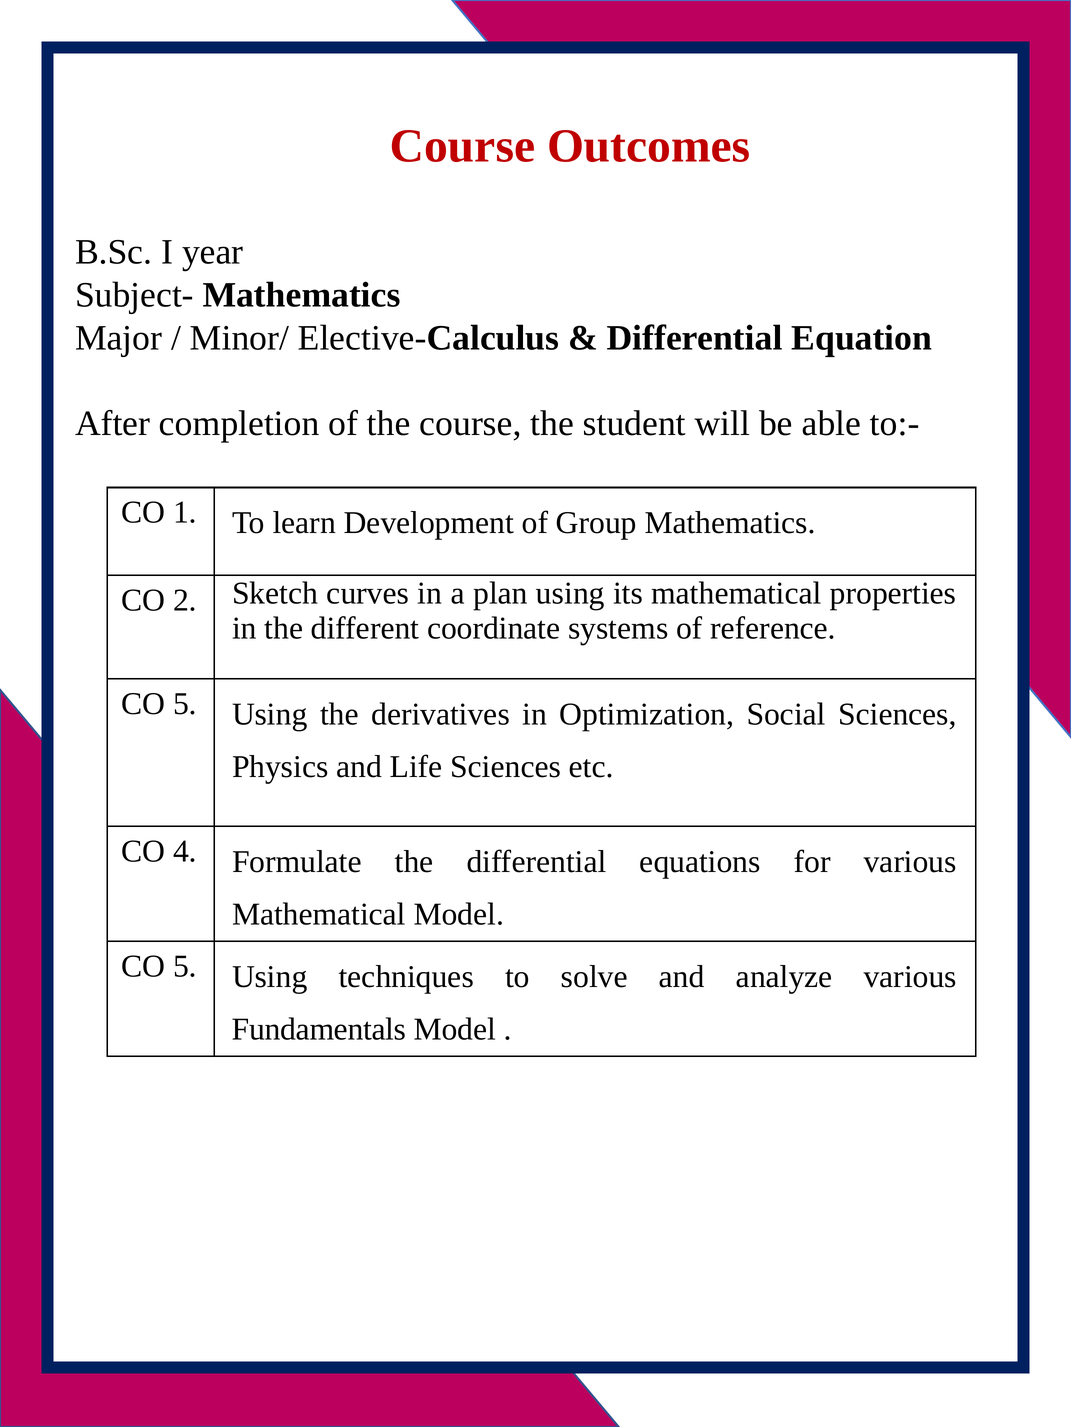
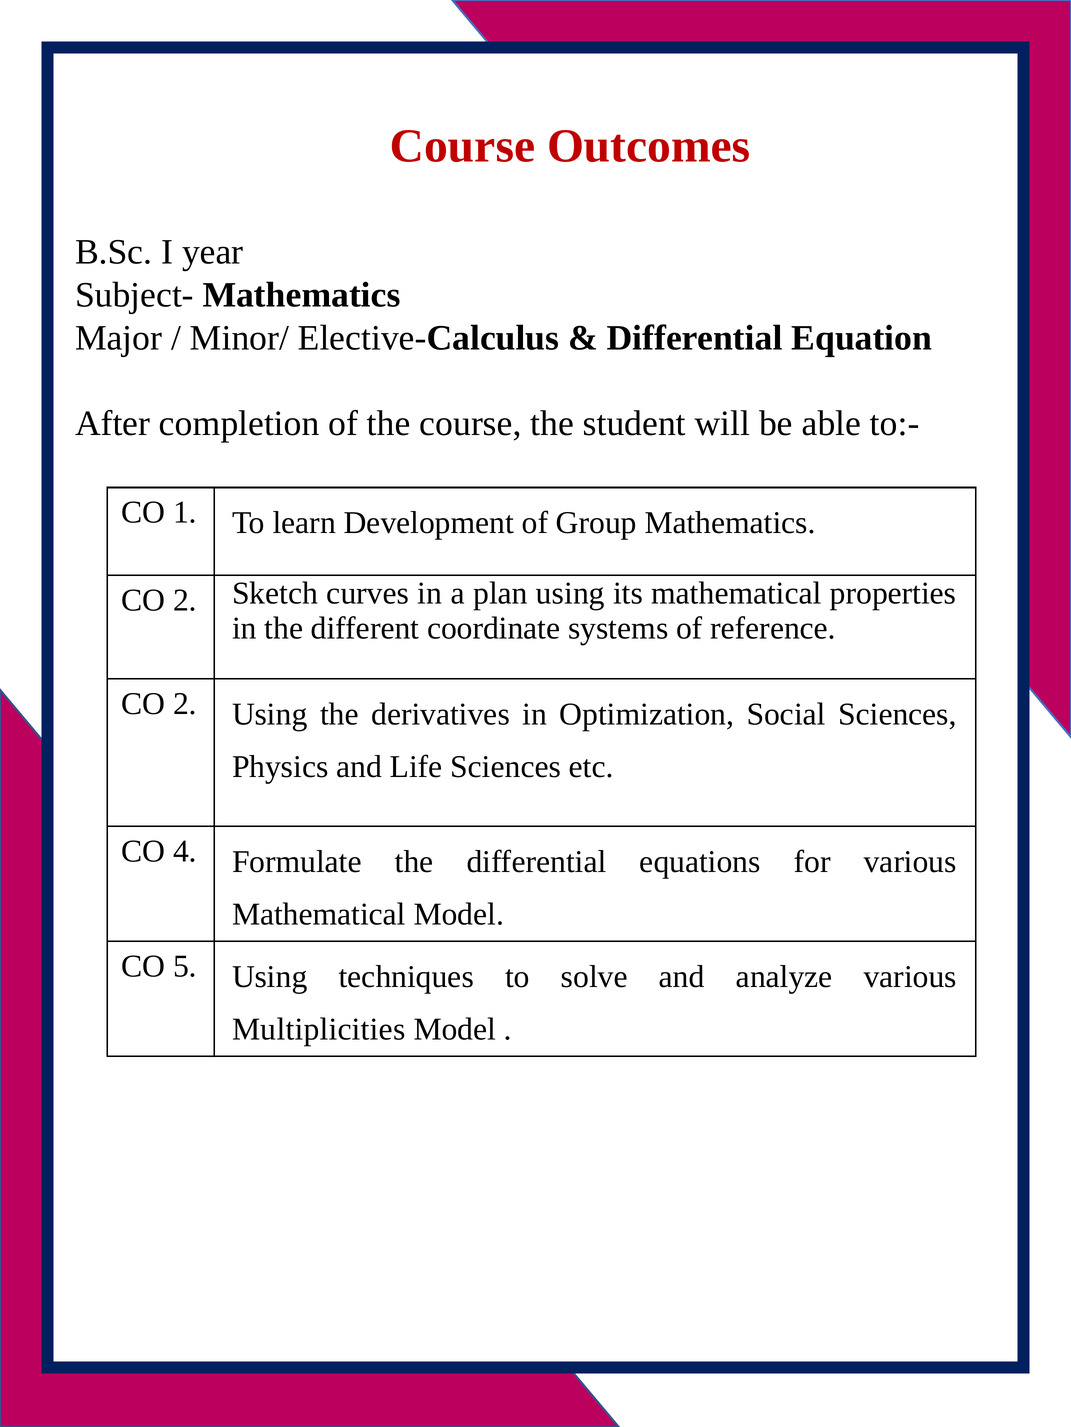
5: 5 -> 2 (185, 704)
Fundamentals: Fundamentals -> Multiplicities (319, 1030)
